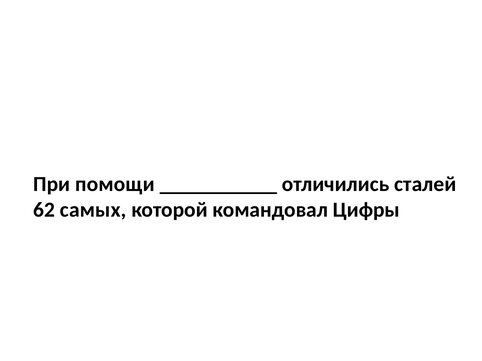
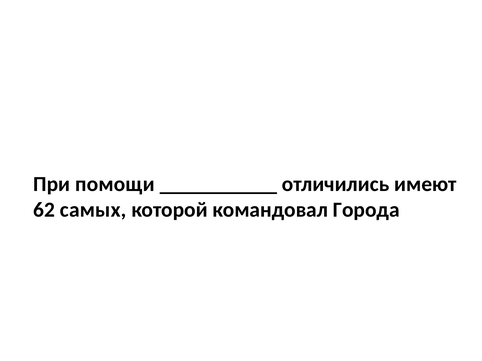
сталей: сталей -> имеют (425, 184)
Цифры: Цифры -> Города (366, 210)
